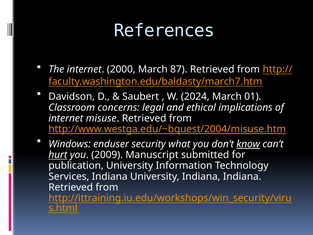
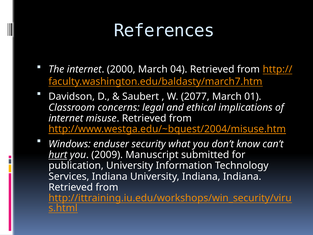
87: 87 -> 04 (179, 69)
2024: 2024 -> 2077 (195, 97)
know underline: present -> none (248, 144)
